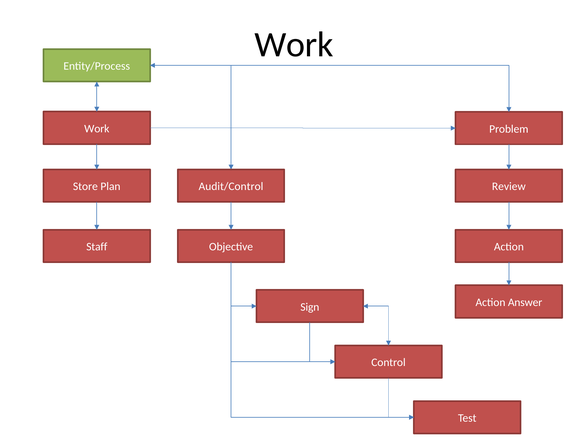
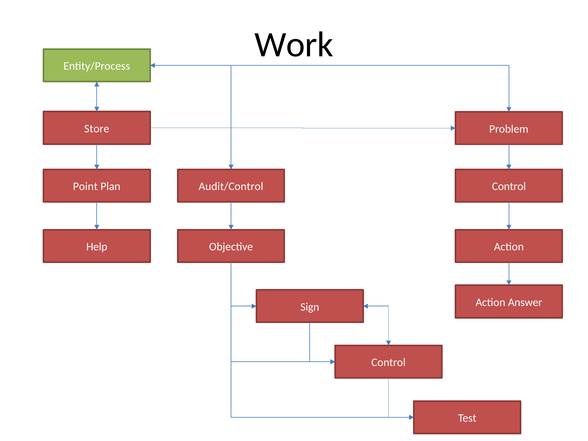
Work: Work -> Store (97, 129)
Store: Store -> Point (85, 187)
Review: Review -> Control (509, 187)
Staff: Staff -> Help (97, 247)
